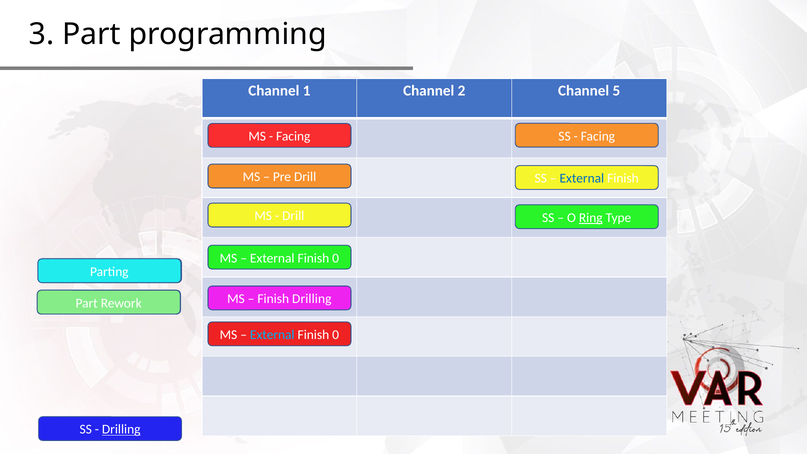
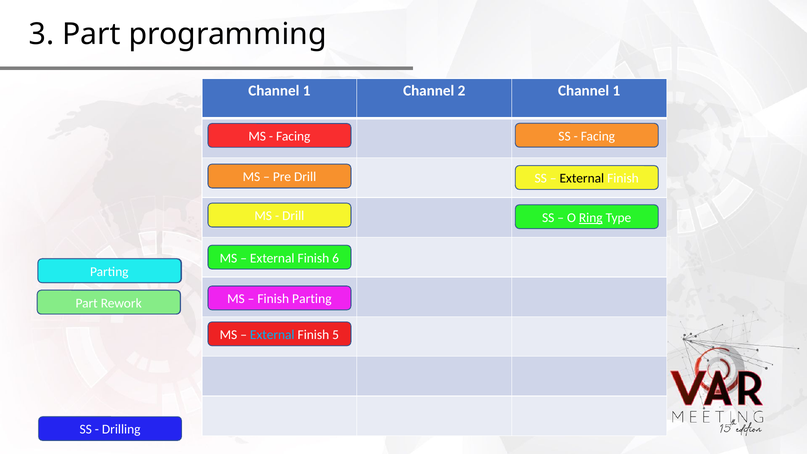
2 Channel 5: 5 -> 1 (616, 91)
External colour: blue -> black (582, 178)
0: 0 -> 6 (336, 258)
Finish Drilling: Drilling -> Parting (312, 299)
0: 0 -> 5 (336, 335)
Drilling underline: present -> none (121, 429)
